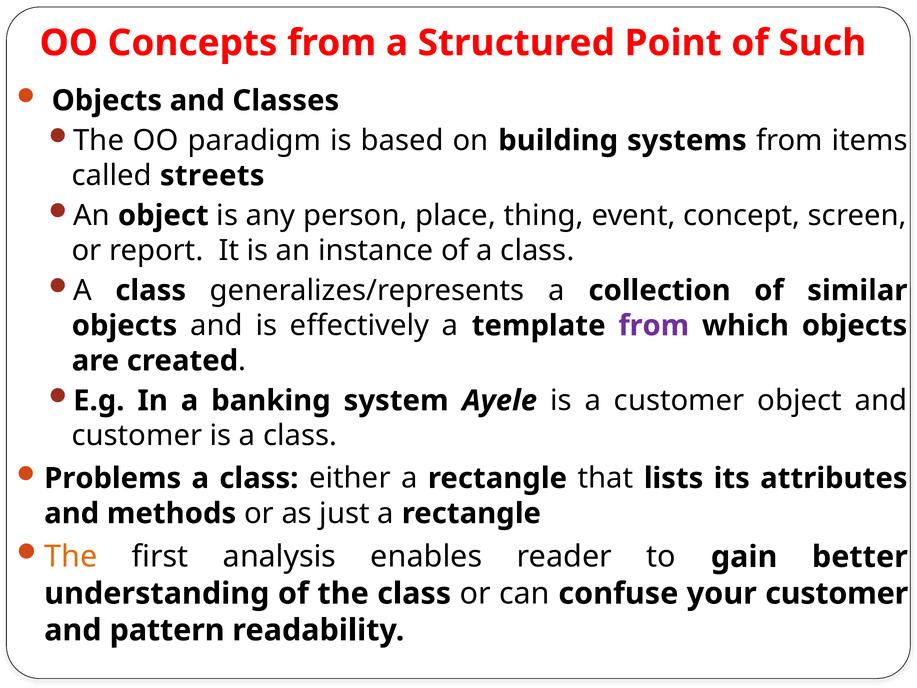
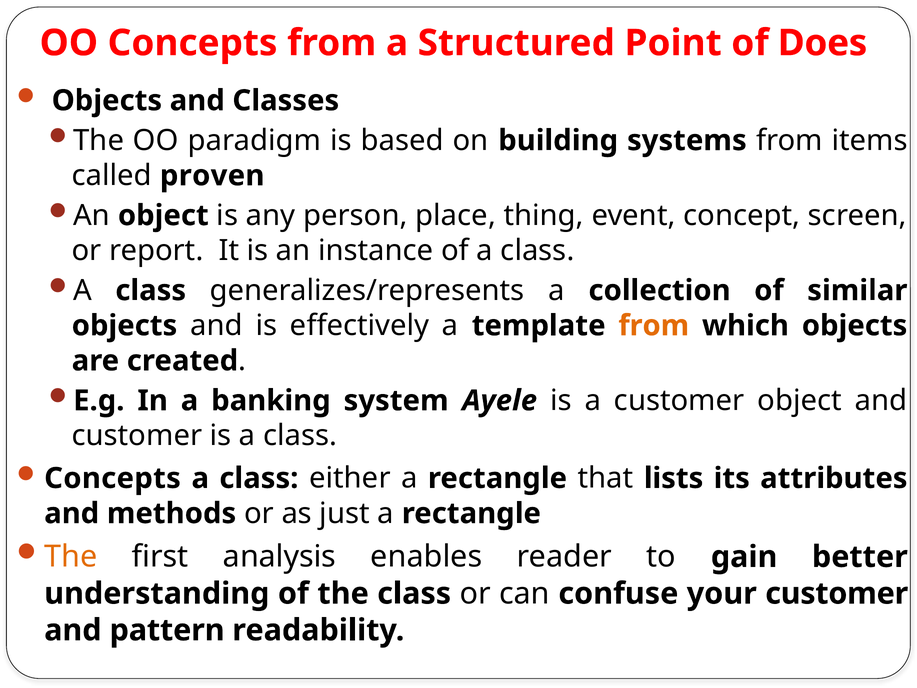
Such: Such -> Does (823, 43)
streets: streets -> proven (212, 176)
from colour: purple -> orange (654, 326)
Problems: Problems -> Concepts (113, 478)
